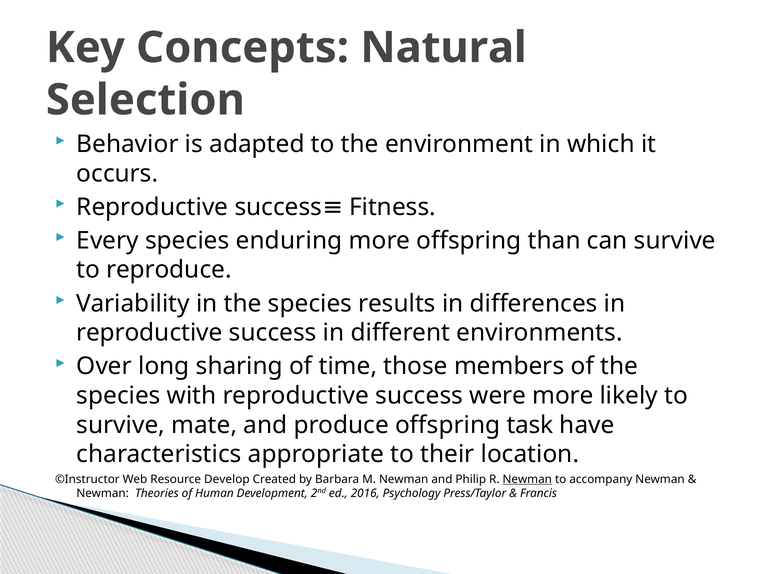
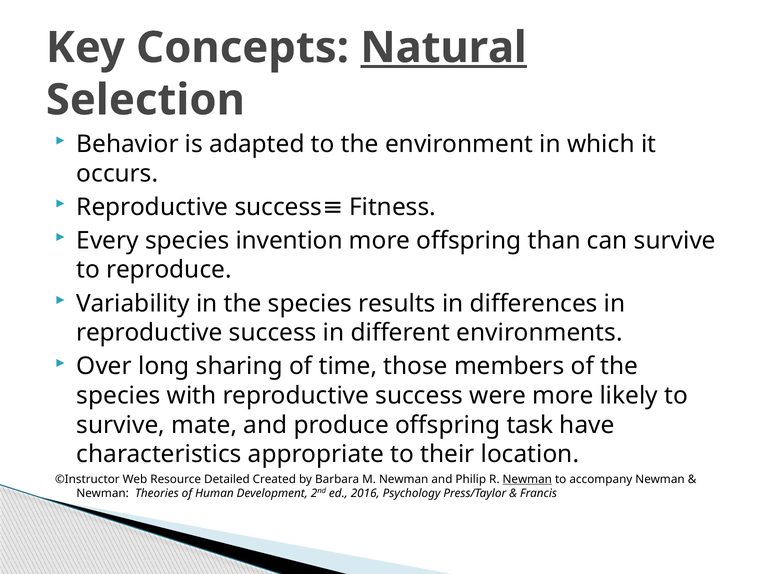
Natural underline: none -> present (444, 48)
enduring: enduring -> invention (289, 241)
Develop: Develop -> Detailed (227, 480)
